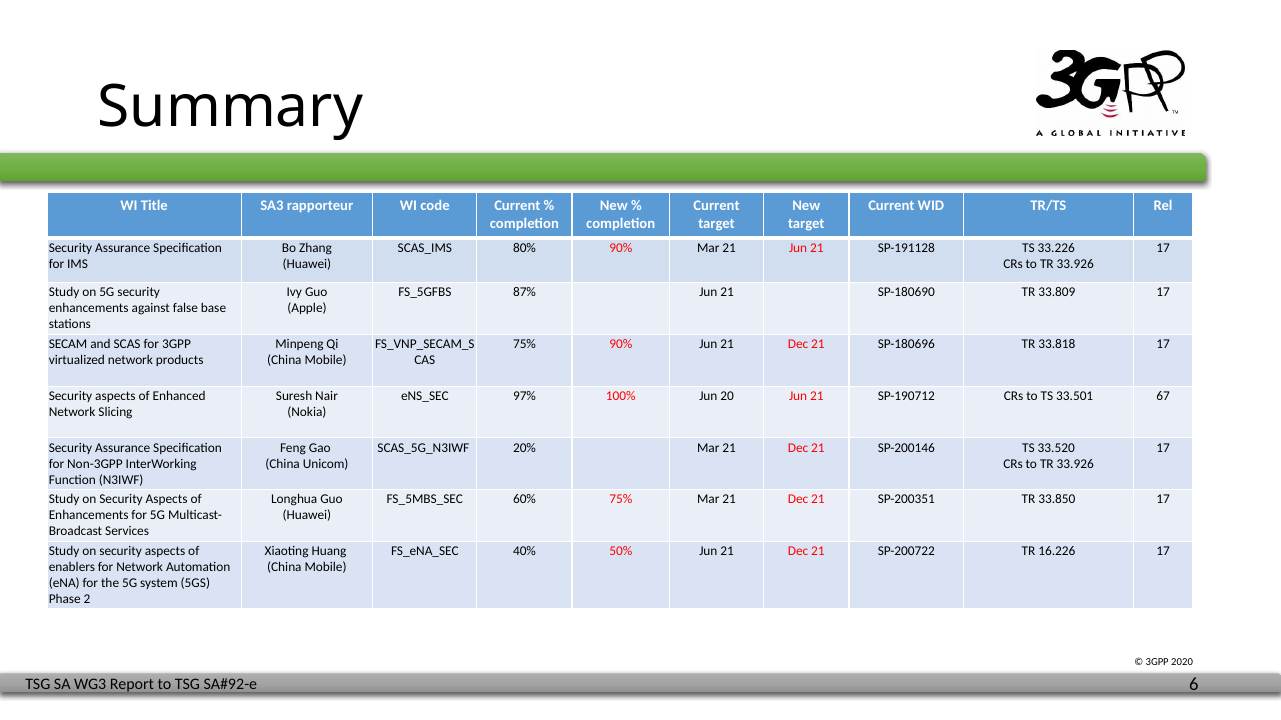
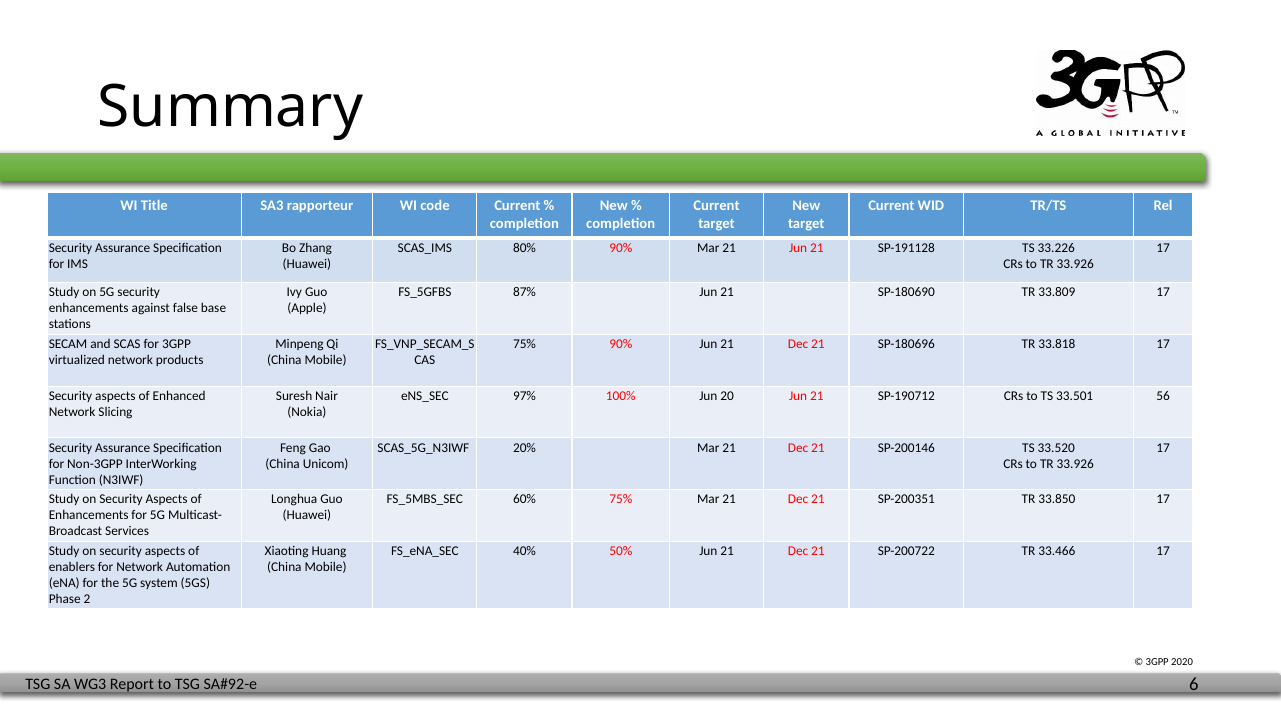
67: 67 -> 56 (1163, 396)
16.226: 16.226 -> 33.466 (1057, 551)
